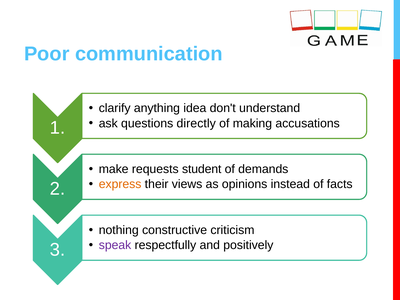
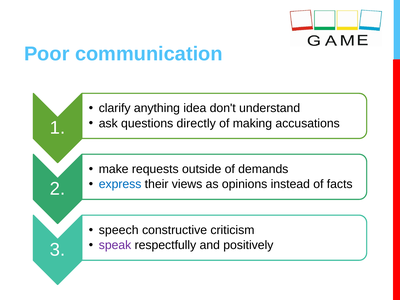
student: student -> outside (202, 169)
express colour: orange -> blue (120, 184)
nothing: nothing -> speech (119, 230)
